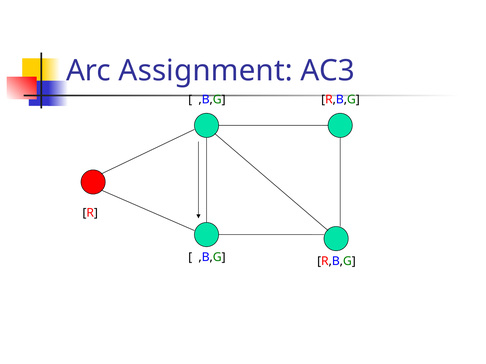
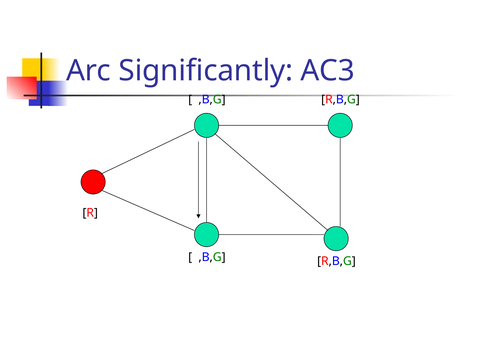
Assignment: Assignment -> Significantly (206, 71)
